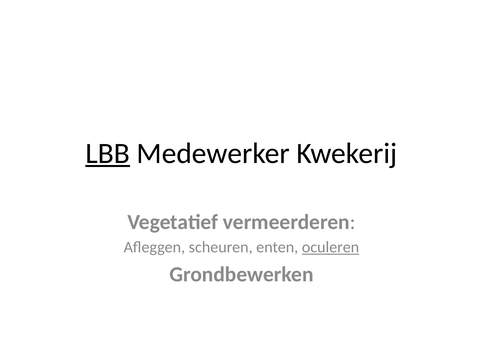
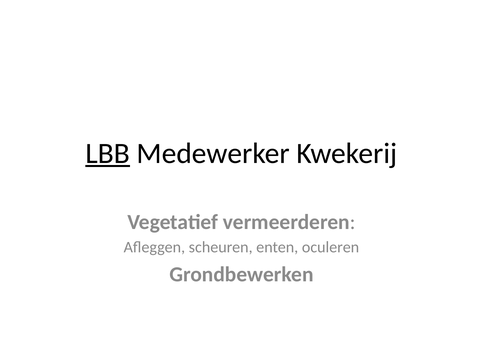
oculeren underline: present -> none (331, 247)
